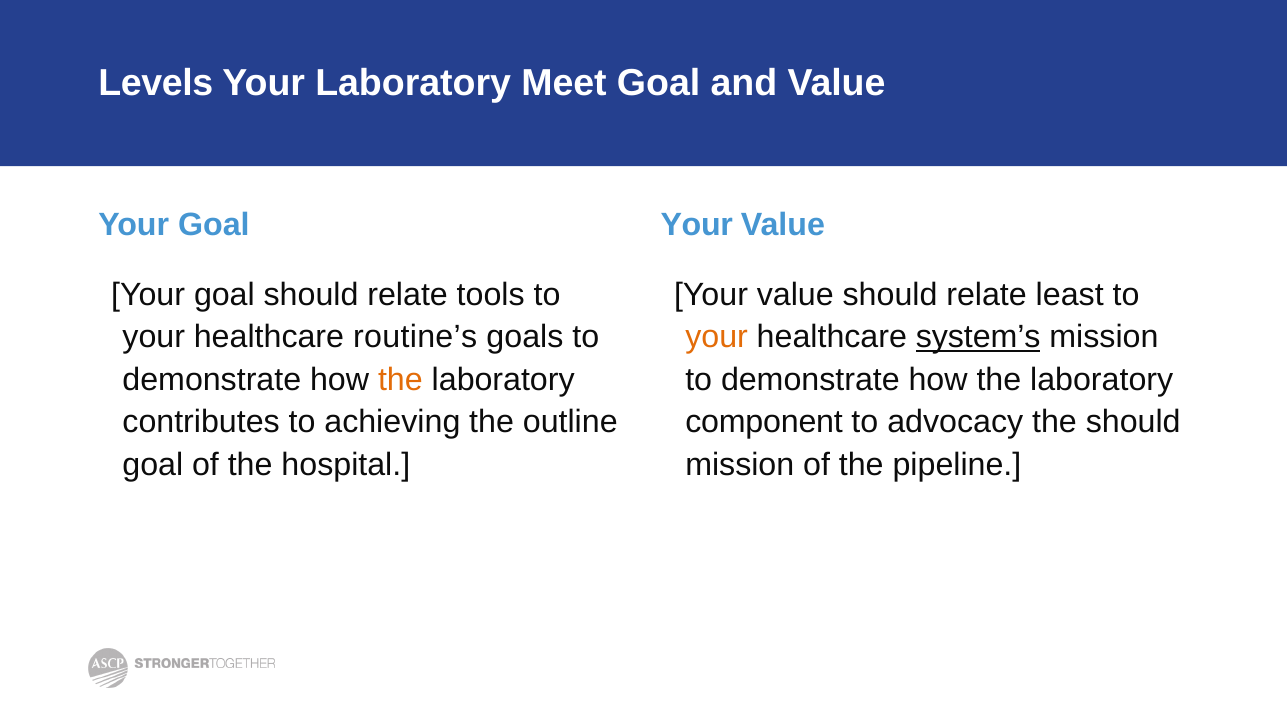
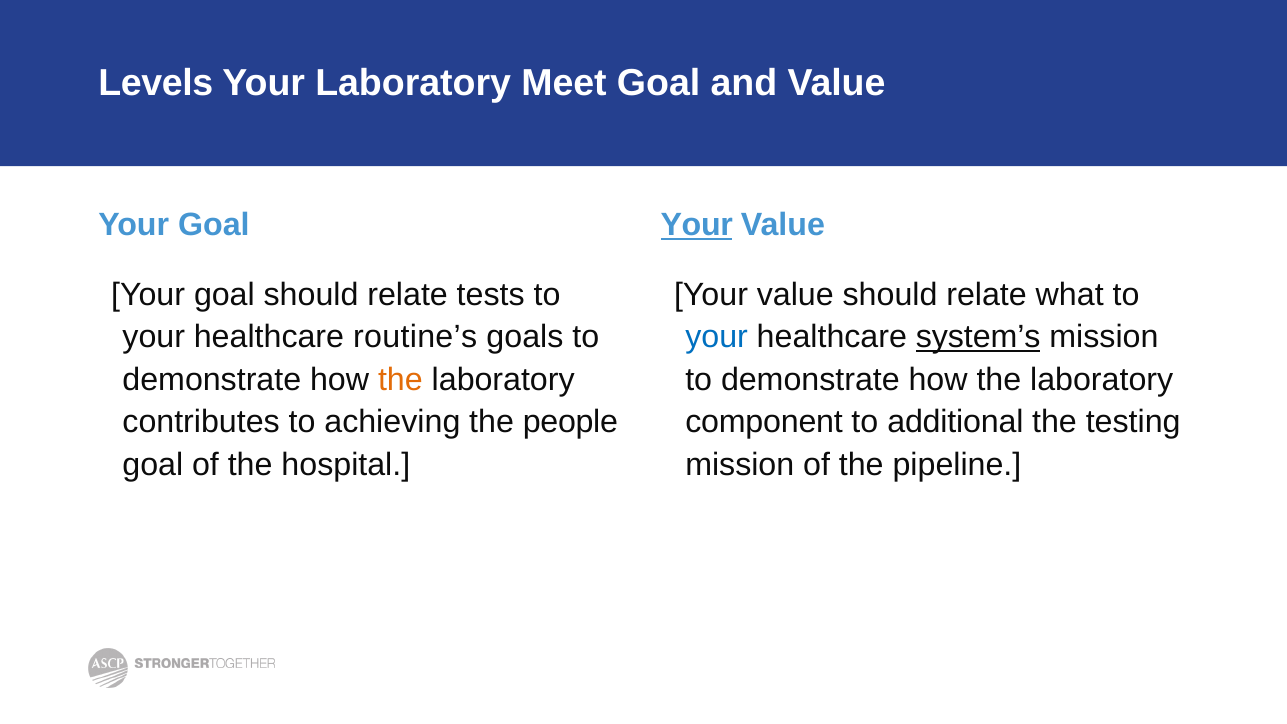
Your underline: none -> present (697, 225)
tools: tools -> tests (491, 295)
least: least -> what (1070, 295)
your colour: orange -> blue (717, 337)
outline: outline -> people (570, 422)
advocacy: advocacy -> additional (955, 422)
the should: should -> testing (1133, 422)
